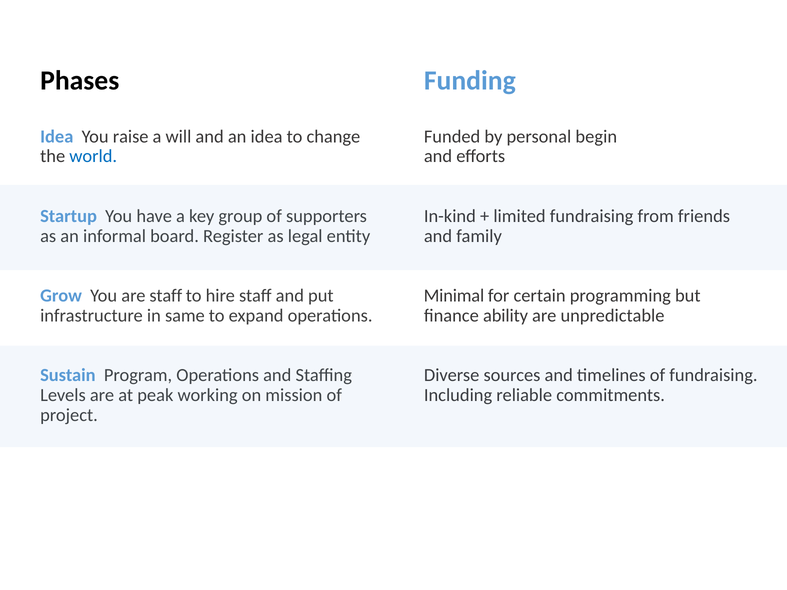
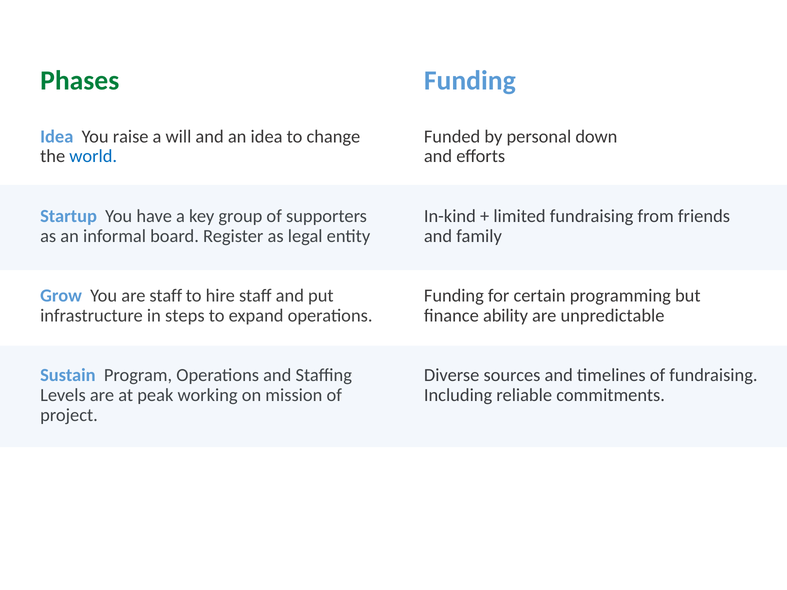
Phases colour: black -> green (80, 81)
begin: begin -> down (596, 137)
Minimal: Minimal -> Funding (454, 296)
same: same -> steps (185, 316)
